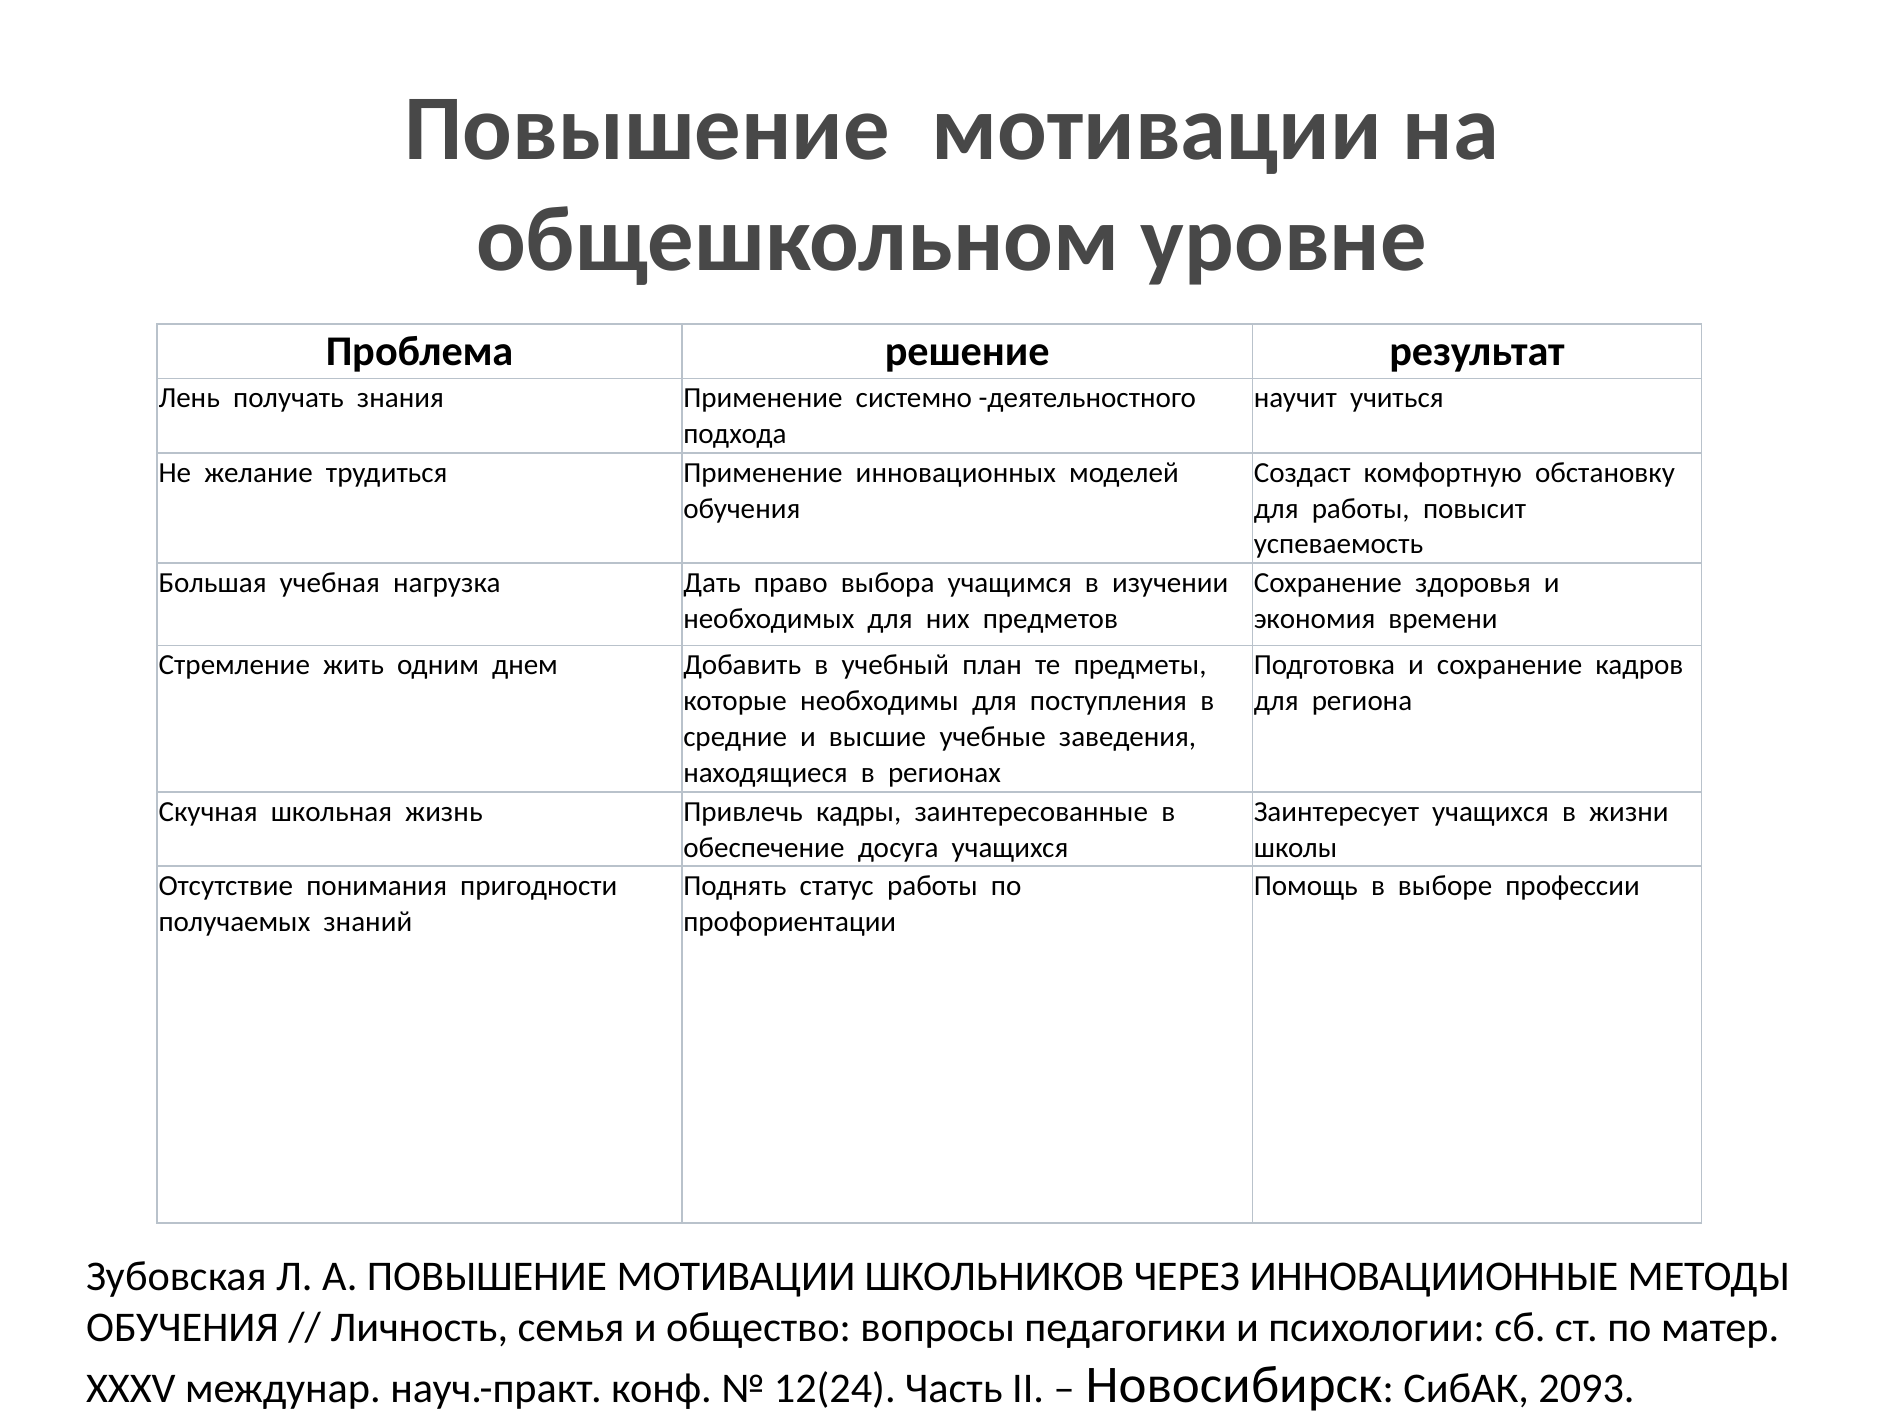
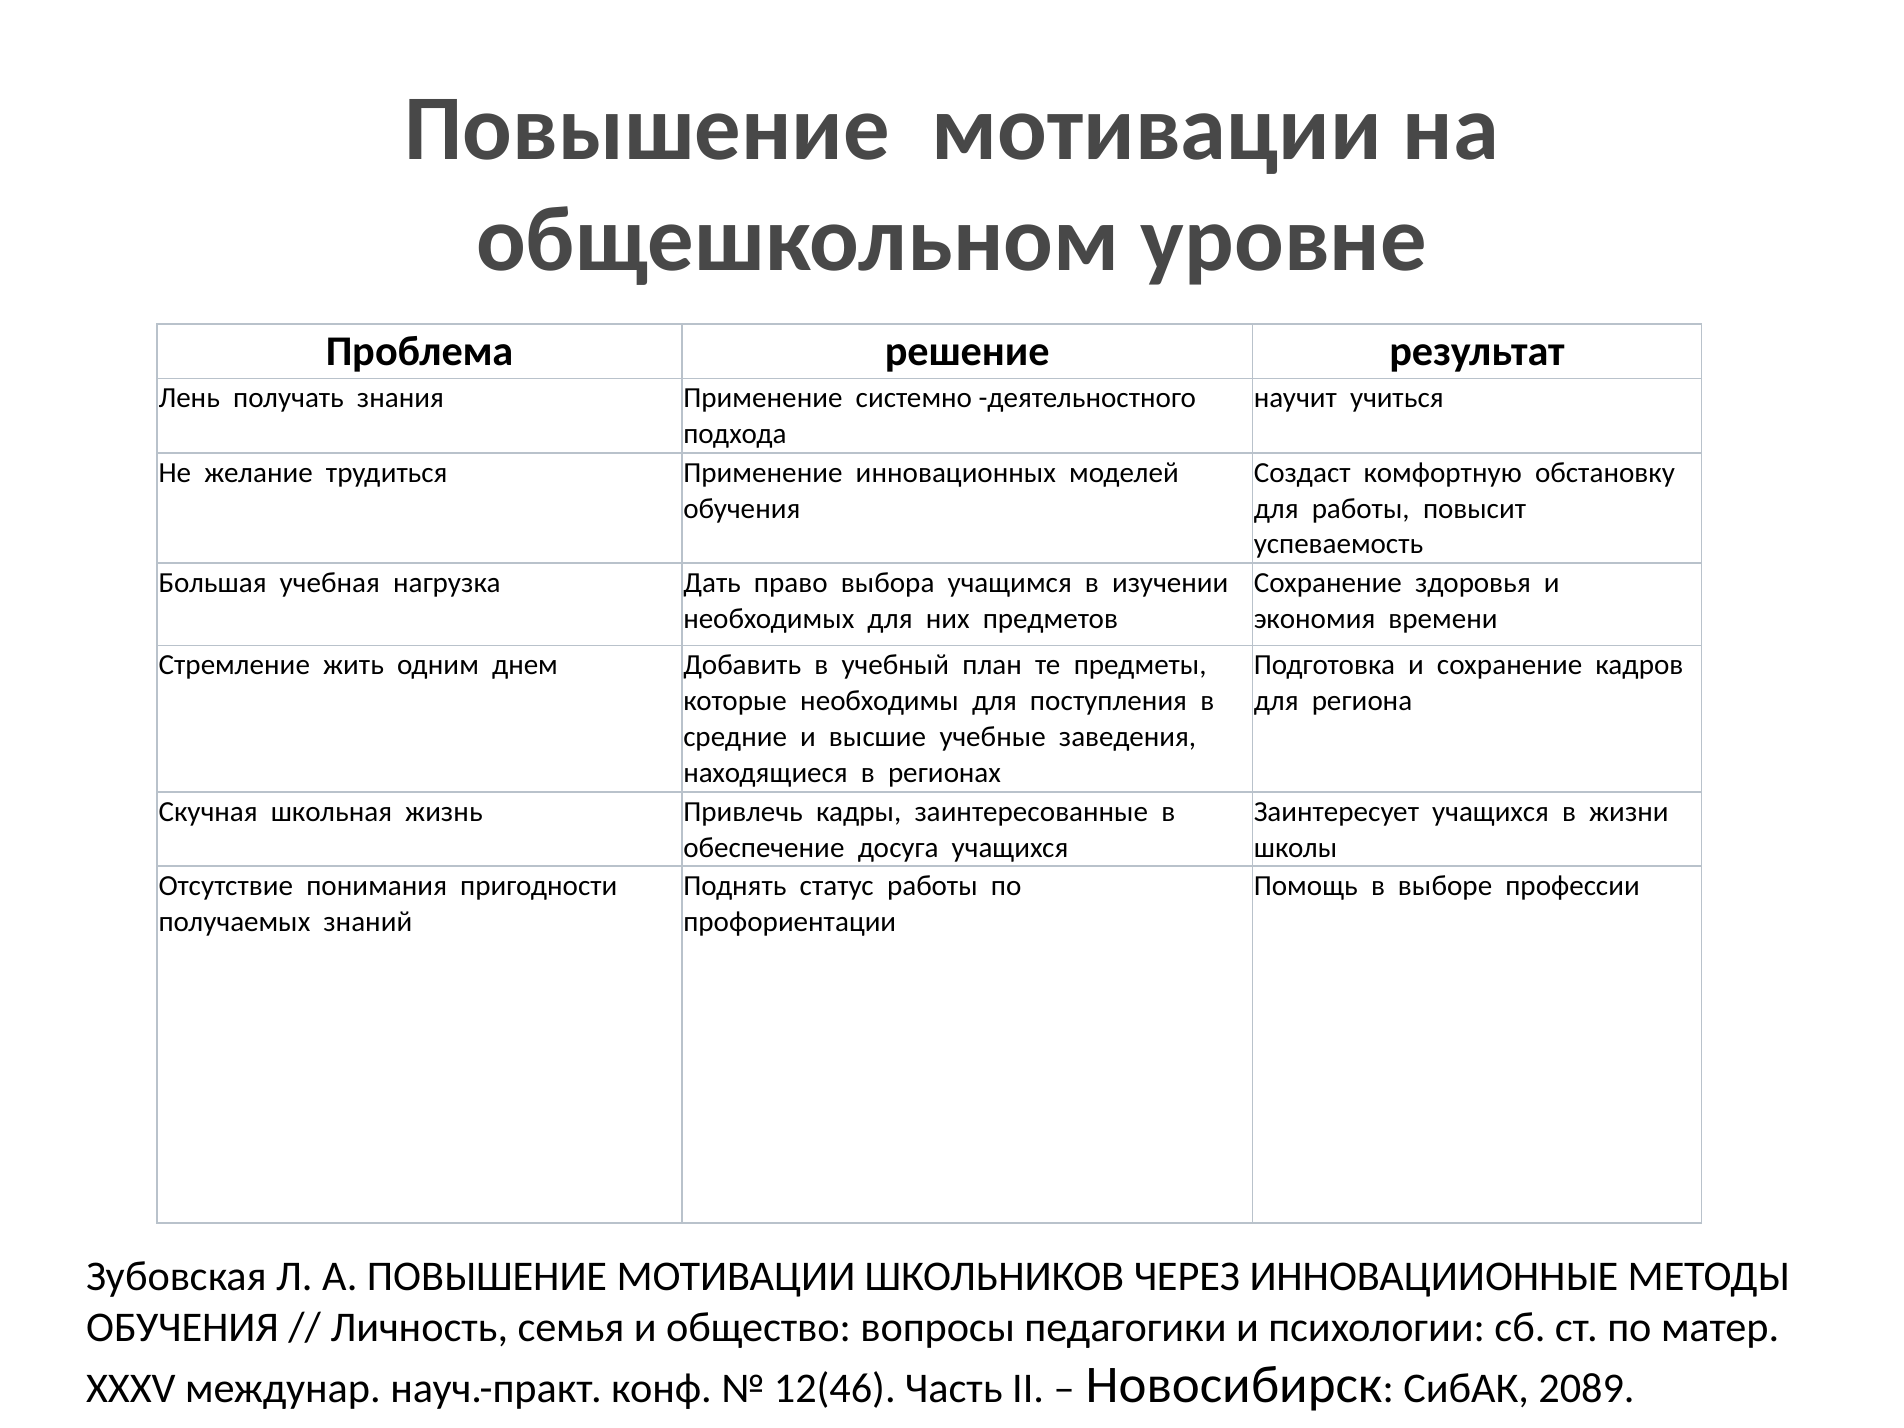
12(24: 12(24 -> 12(46 (835, 1389)
2093: 2093 -> 2089 (1586, 1389)
